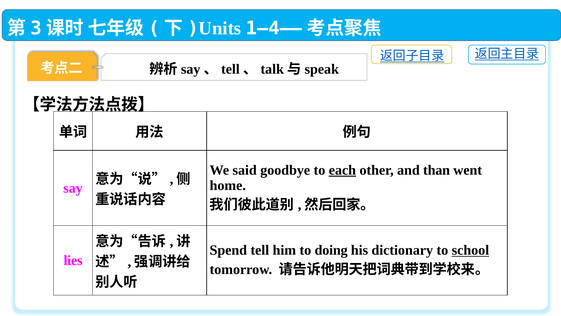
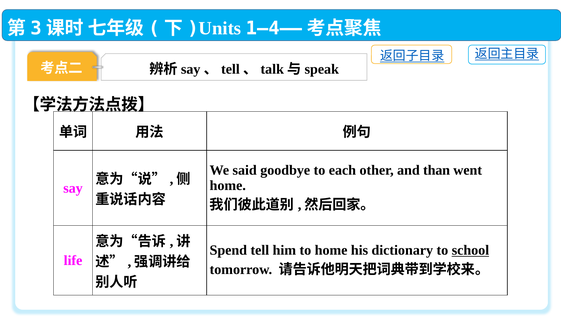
each underline: present -> none (342, 170)
to doing: doing -> home (331, 250)
lies: lies -> life (73, 260)
